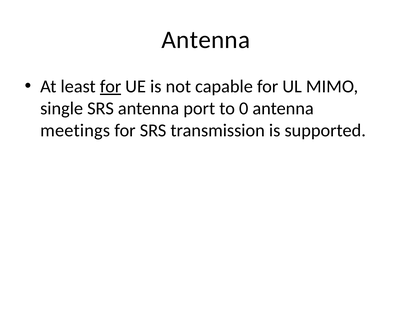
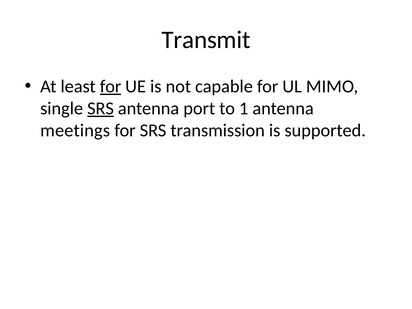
Antenna: Antenna -> Transmit (206, 40)
SRS underline: none -> present (101, 108)
0: 0 -> 1 (244, 108)
